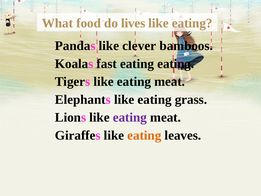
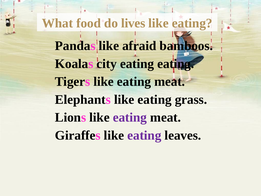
clever: clever -> afraid (139, 46)
fast: fast -> city (107, 64)
eating colour: orange -> purple (144, 135)
